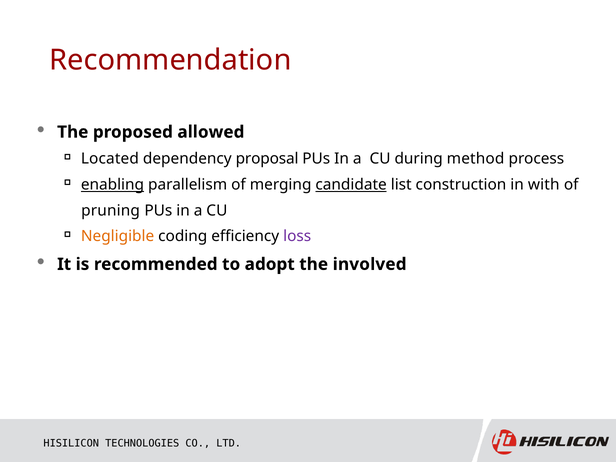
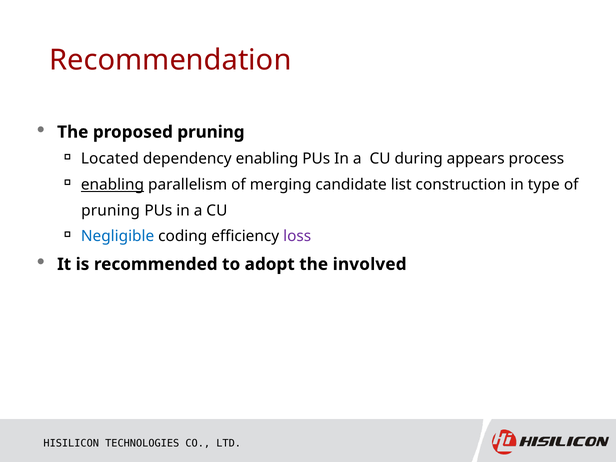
proposed allowed: allowed -> pruning (211, 132)
dependency proposal: proposal -> enabling (267, 159)
method: method -> appears (476, 159)
candidate underline: present -> none (351, 185)
with: with -> type (544, 185)
Negligible colour: orange -> blue (118, 236)
